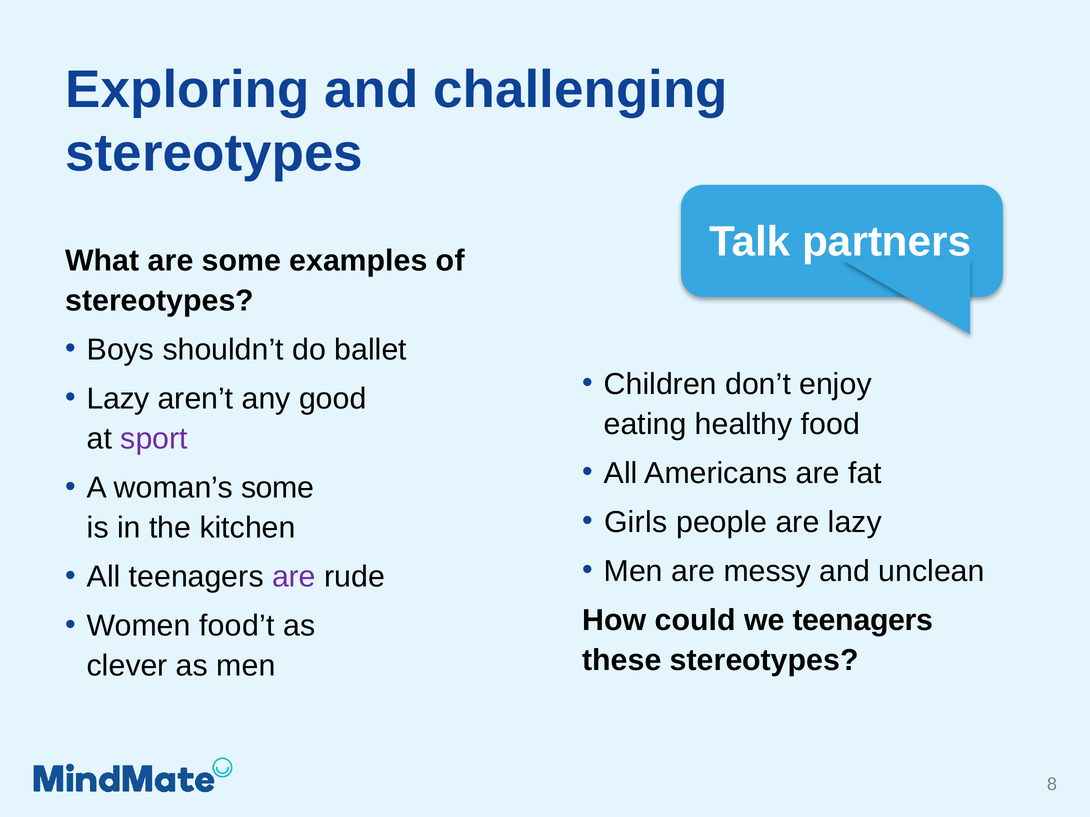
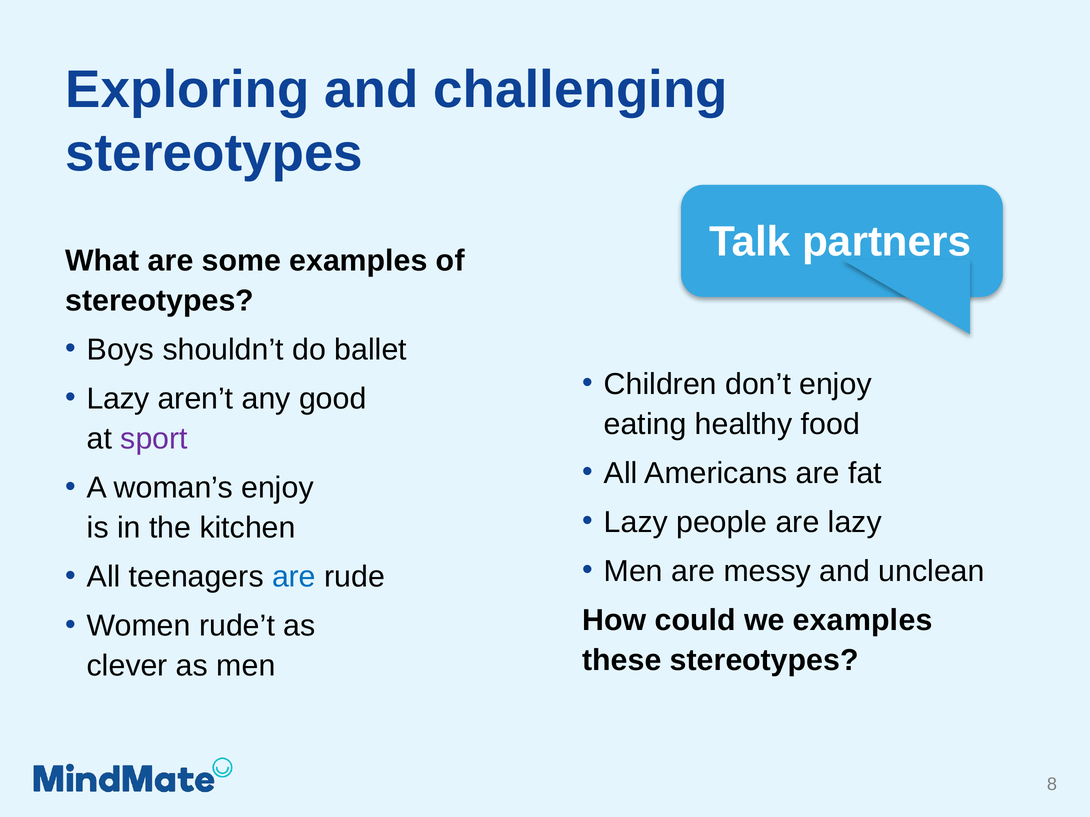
woman’s some: some -> enjoy (277, 488)
Girls: Girls -> Lazy (636, 522)
are colour: purple -> blue (294, 577)
we teenagers: teenagers -> examples (863, 620)
food’t: food’t -> rude’t (237, 626)
